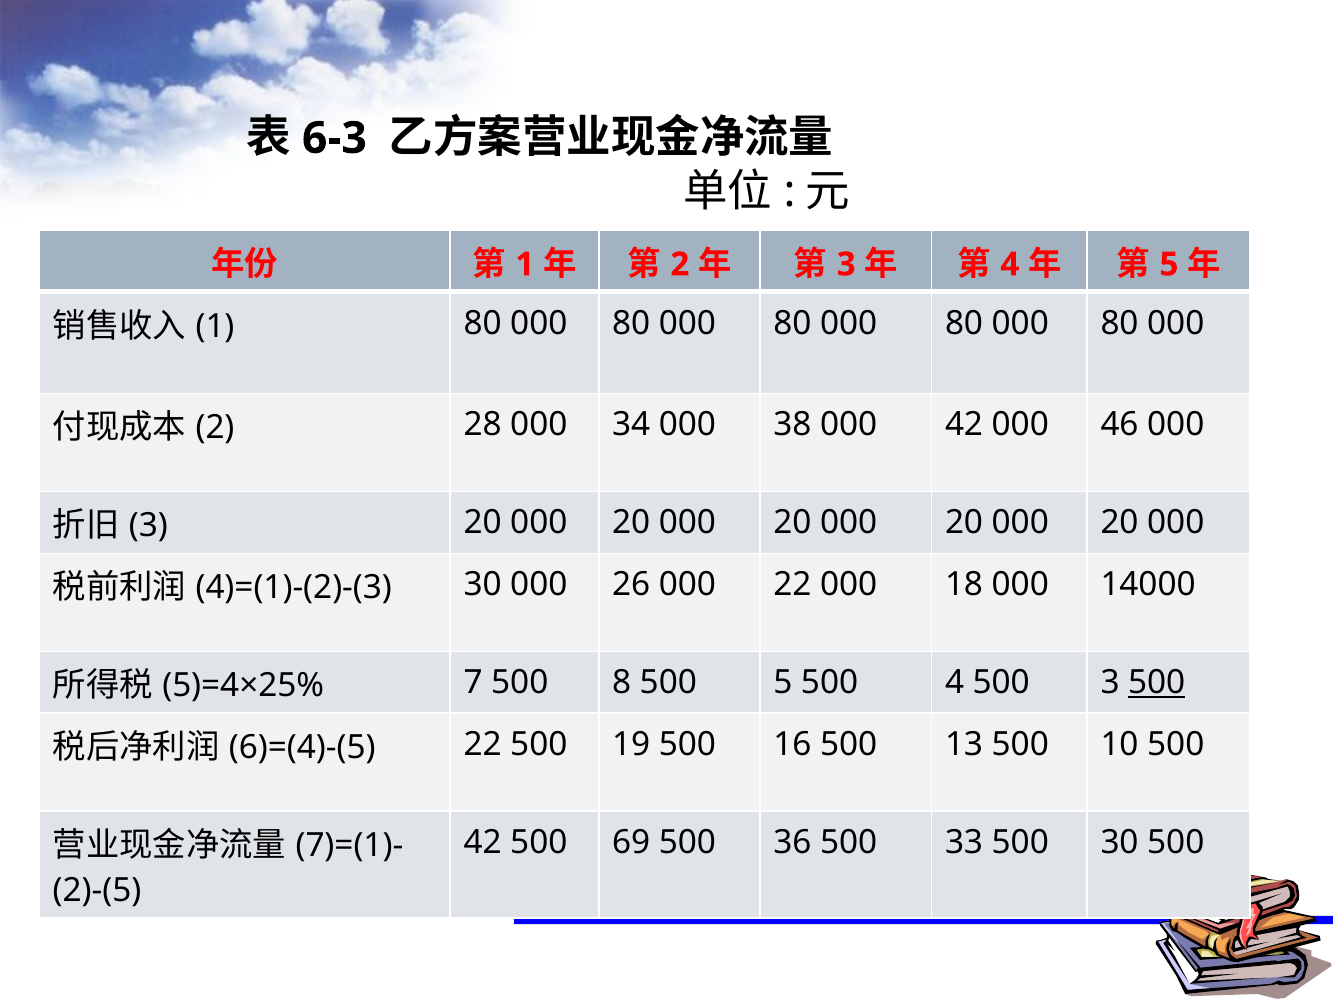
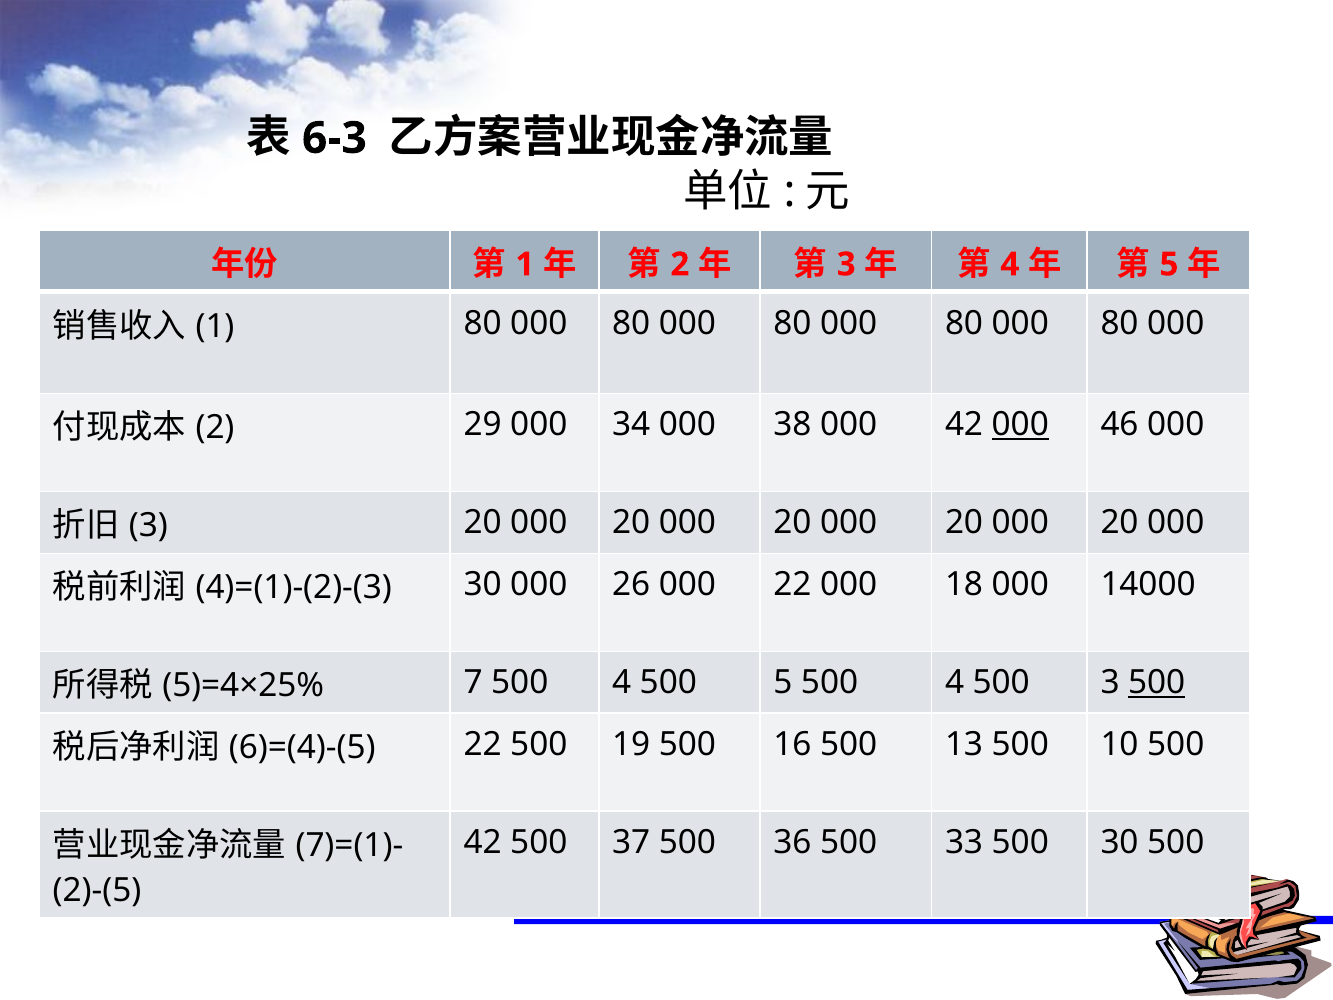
28: 28 -> 29 (483, 425)
000 underline: none -> present (1020, 425)
7 500 8: 8 -> 4 (622, 682)
69: 69 -> 37 (631, 842)
